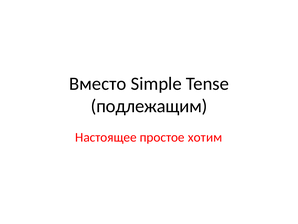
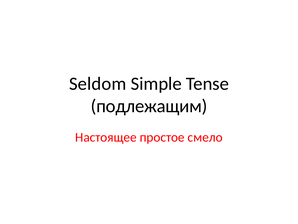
Вместо: Вместо -> Seldom (98, 83)
хотим: хотим -> смело (205, 137)
